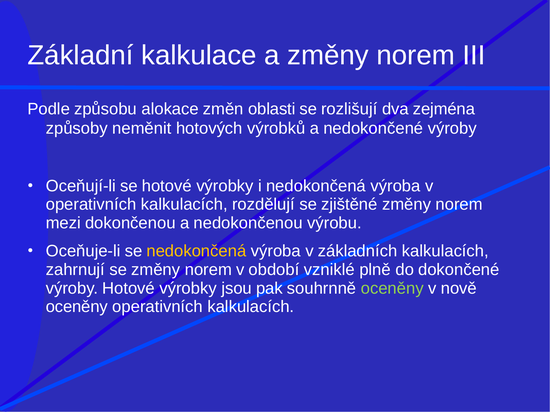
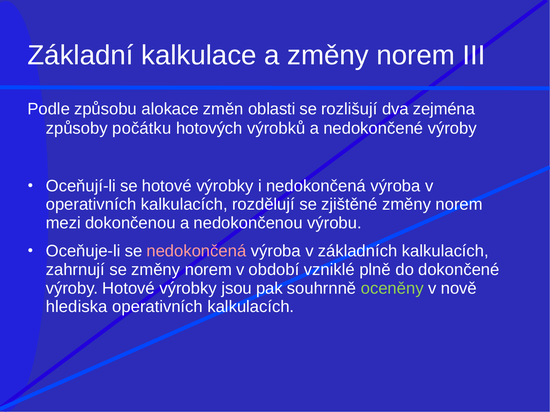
neměnit: neměnit -> počátku (142, 128)
nedokončená colour: yellow -> pink (196, 251)
oceněny: oceněny -> hlediska (77, 307)
